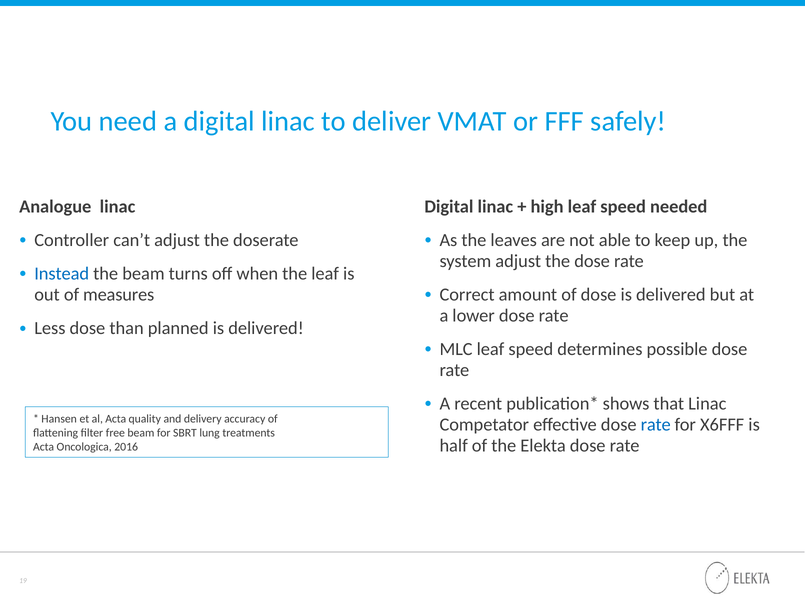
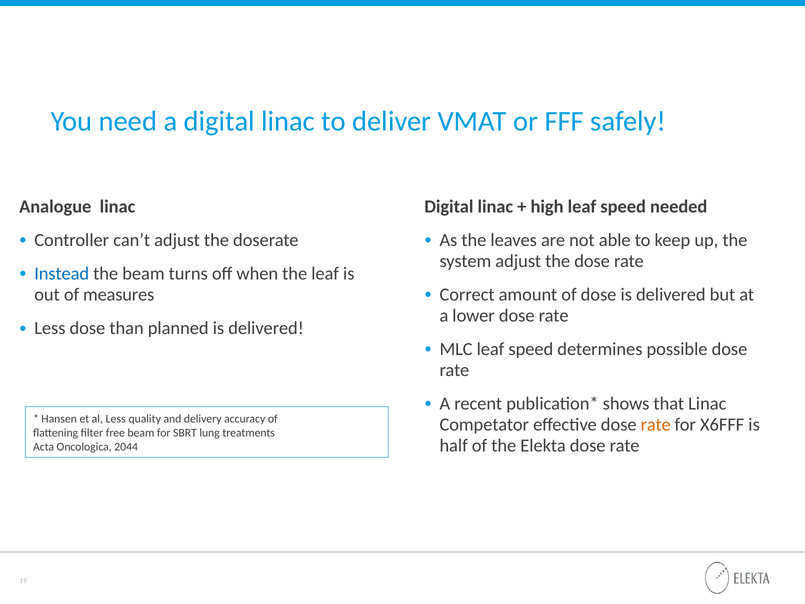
al Acta: Acta -> Less (116, 419)
rate colour: blue -> orange (656, 424)
2016: 2016 -> 2044 (126, 447)
